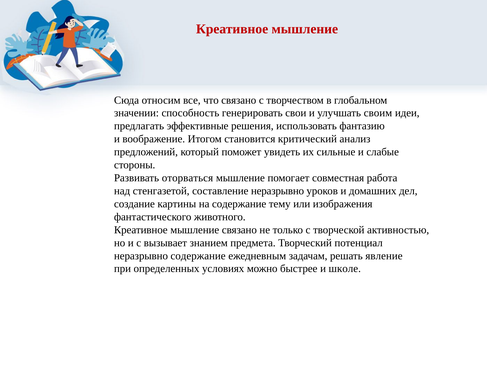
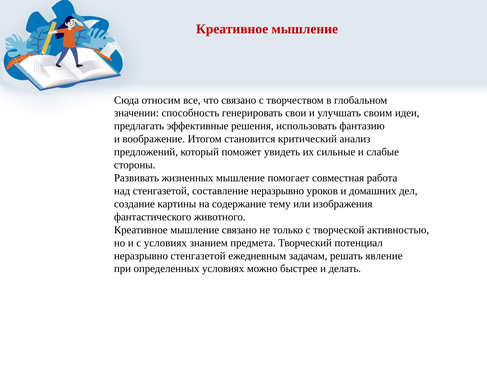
оторваться: оторваться -> жизненных (188, 178)
с вызывает: вызывает -> условиях (165, 243)
неразрывно содержание: содержание -> стенгазетой (198, 256)
школе: школе -> делать (345, 269)
